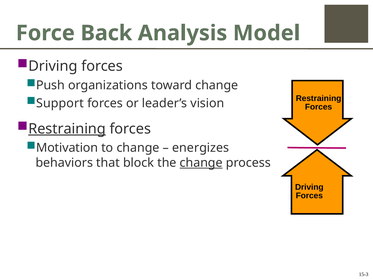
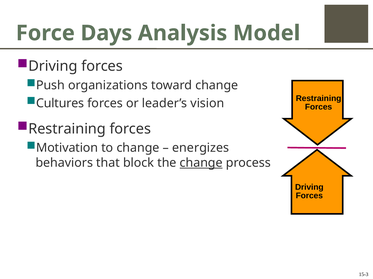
Back: Back -> Days (106, 33)
Support: Support -> Cultures (60, 103)
Restraining underline: present -> none (67, 129)
